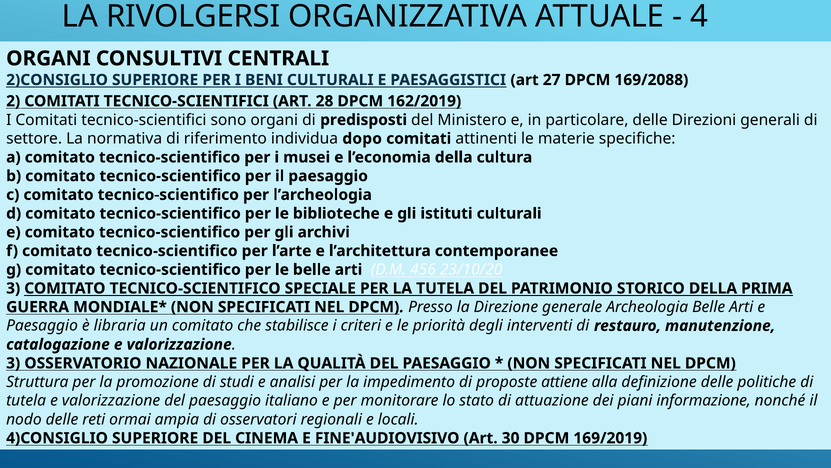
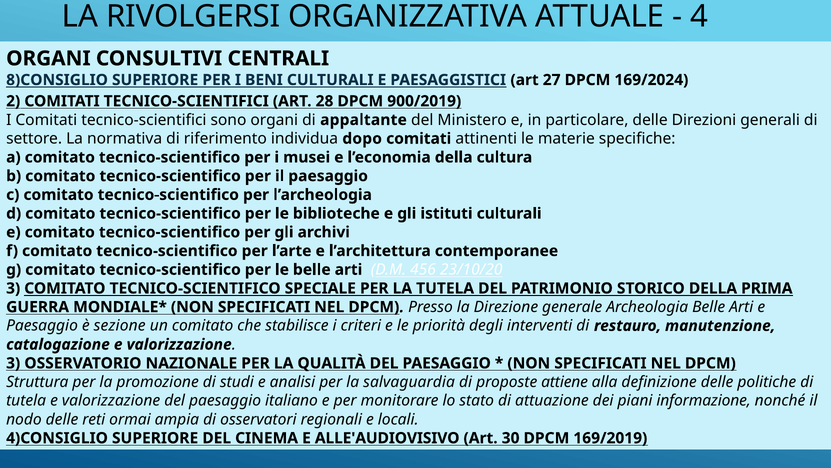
2)CONSIGLIO: 2)CONSIGLIO -> 8)CONSIGLIO (57, 80)
169/2088: 169/2088 -> 169/2024 (651, 80)
162/2019: 162/2019 -> 900/2019 (424, 101)
predisposti: predisposti -> appaltante (363, 120)
libraria: libraria -> sezione (120, 325)
impedimento: impedimento -> salvaguardia (409, 382)
FINE'AUDIOVISIVO: FINE'AUDIOVISIVO -> ALLE'AUDIOVISIVO (387, 438)
